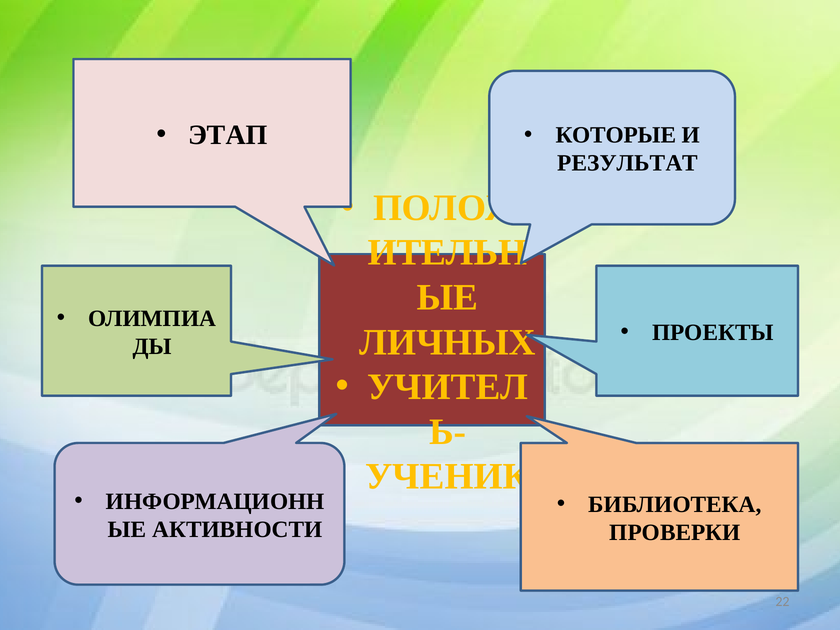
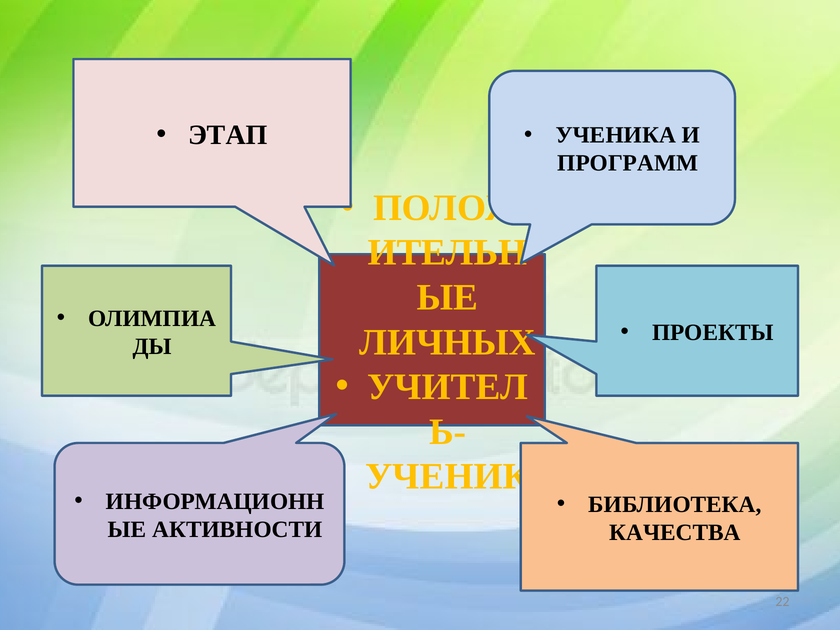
КОТОРЫЕ: КОТОРЫЕ -> УЧЕНИКА (616, 135)
РЕЗУЛЬТАТ: РЕЗУЛЬТАТ -> ПРОГРАММ (628, 163)
ПРОВЕРКИ: ПРОВЕРКИ -> КАЧЕСТВА (675, 532)
